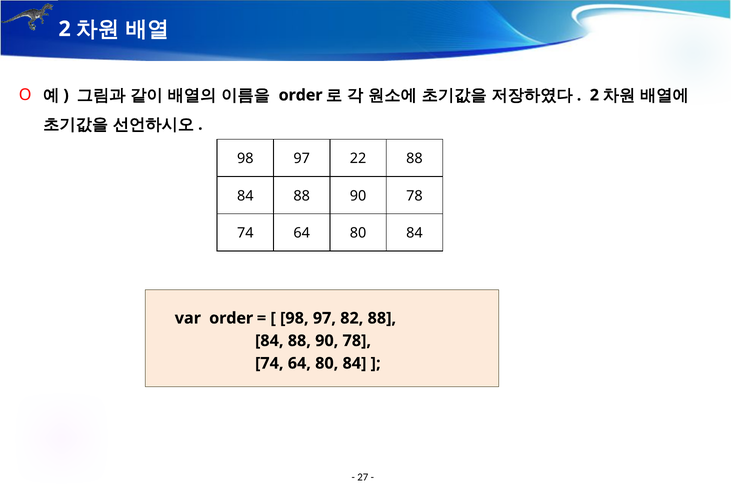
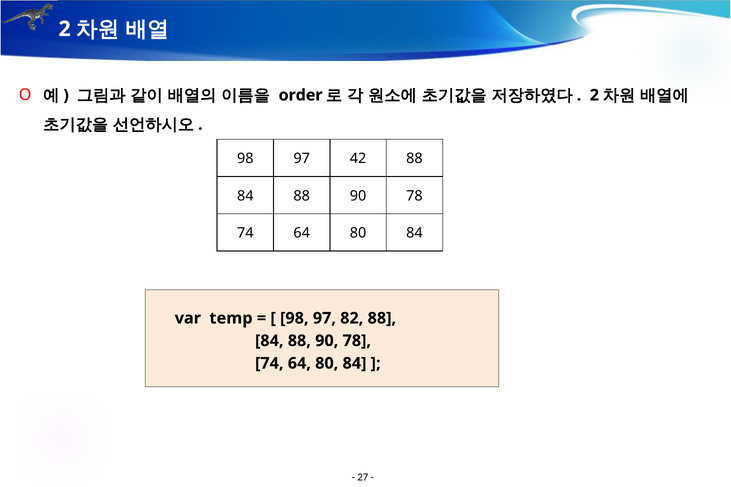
22: 22 -> 42 (358, 159)
var order: order -> temp (231, 318)
